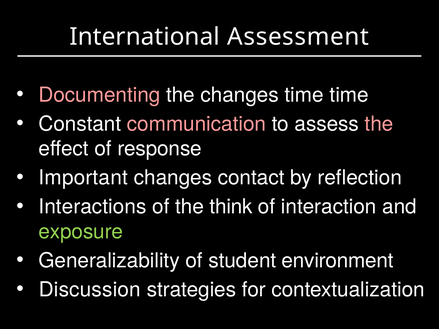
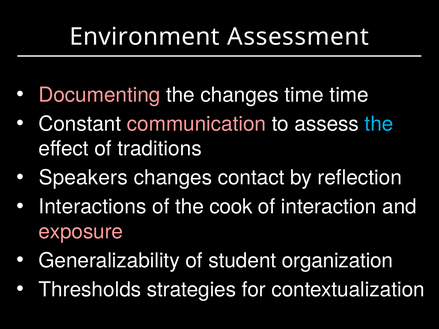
International: International -> Environment (145, 37)
the colour: pink -> light blue (379, 124)
response: response -> traditions (160, 149)
Important: Important -> Speakers (83, 178)
think: think -> cook (231, 207)
exposure colour: light green -> pink (81, 232)
environment: environment -> organization (338, 261)
Discussion: Discussion -> Thresholds (90, 290)
